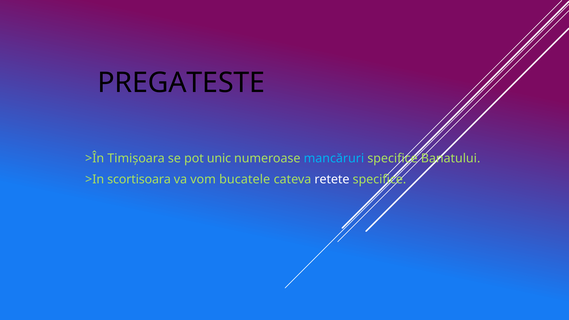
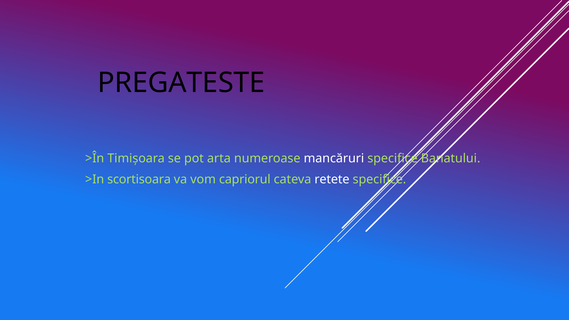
unic: unic -> arta (219, 159)
mancăruri colour: light blue -> white (334, 159)
bucatele: bucatele -> capriorul (245, 179)
